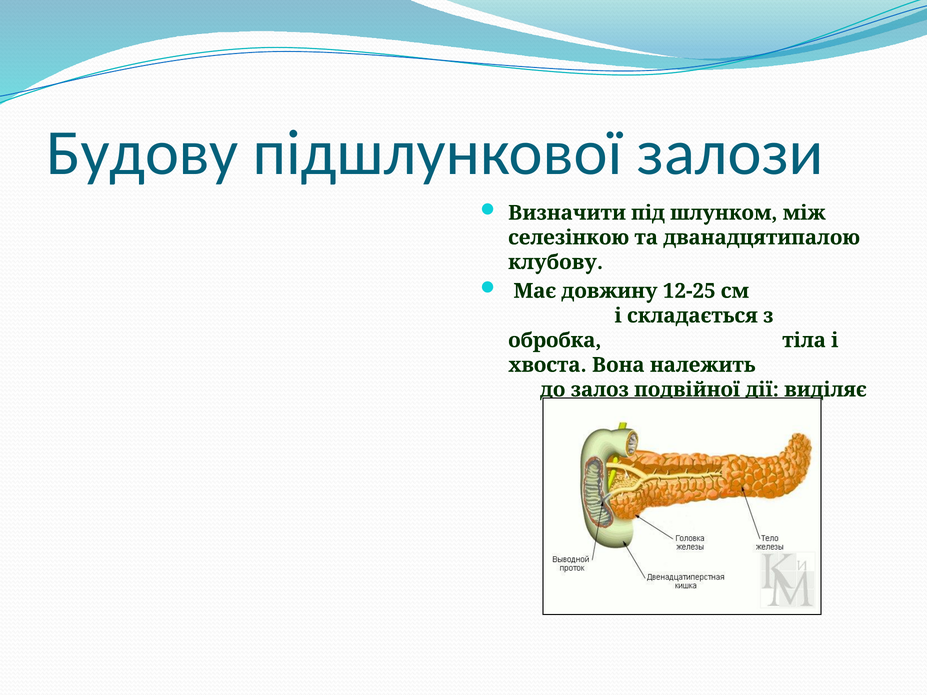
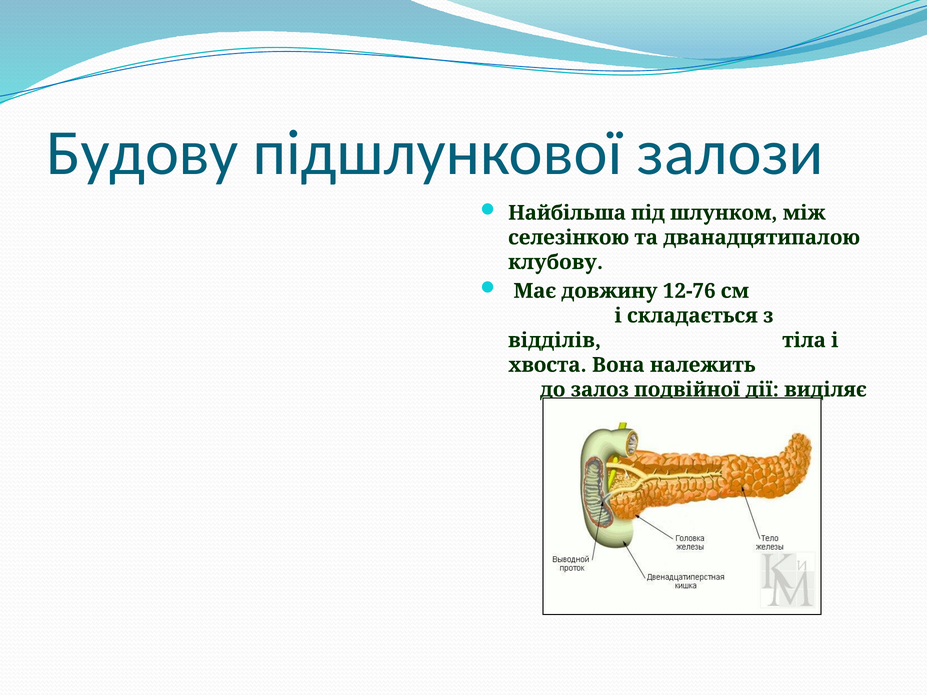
Визначити: Визначити -> Найбільша (567, 213)
12-25: 12-25 -> 12-76 (689, 291)
обробка: обробка -> відділів (555, 340)
